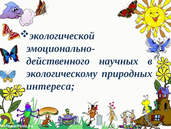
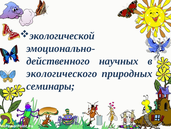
экологическому: экологическому -> экологического (62, 73)
интереса: интереса -> семинары (51, 86)
